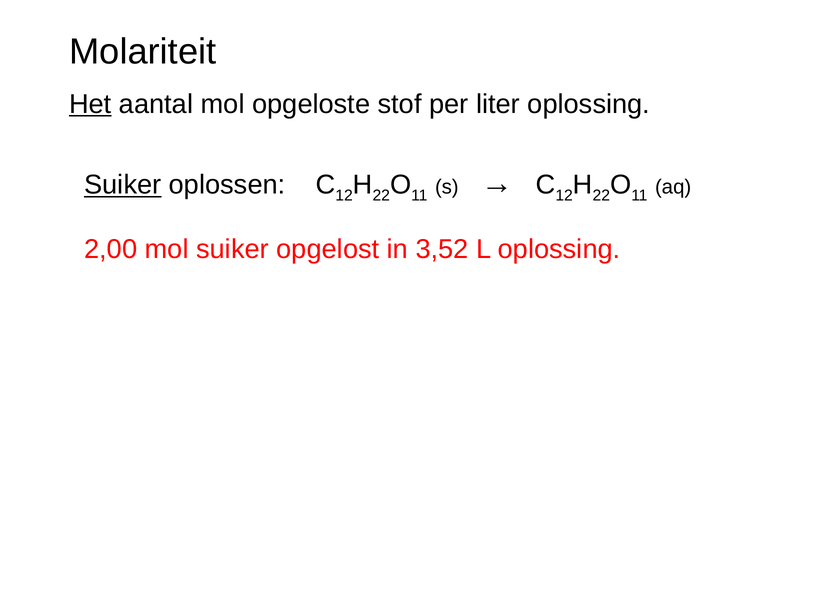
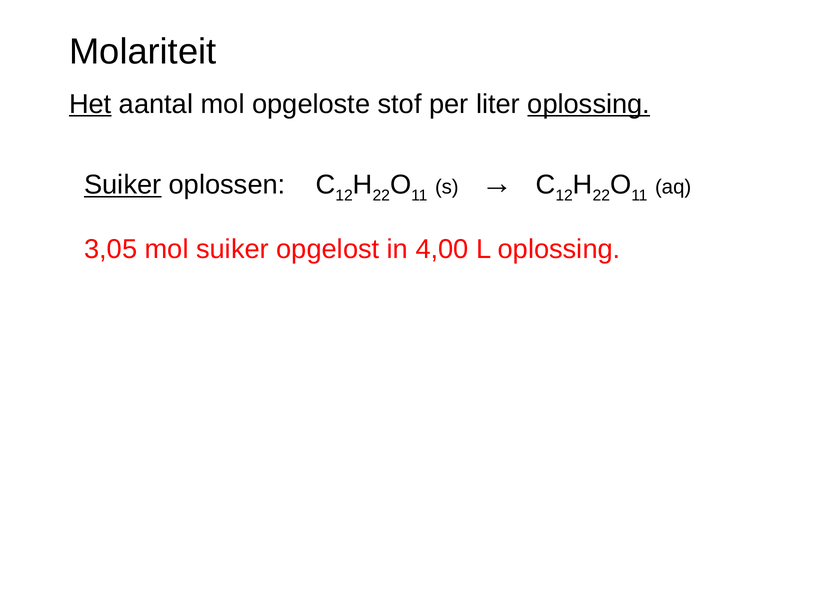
oplossing underline: none -> present (589, 104)
2,00: 2,00 -> 3,05 (111, 249)
3,52: 3,52 -> 4,00 (442, 249)
